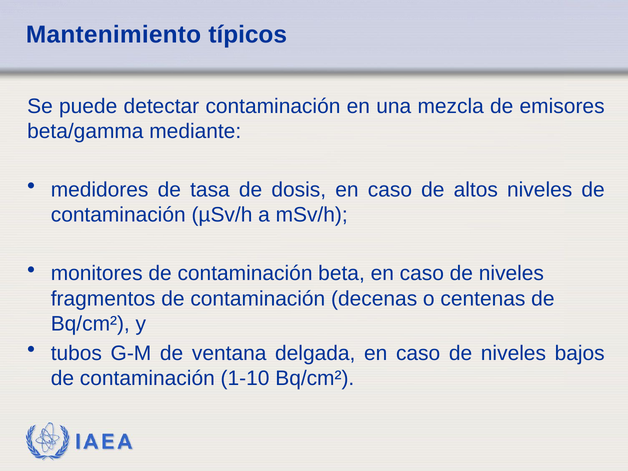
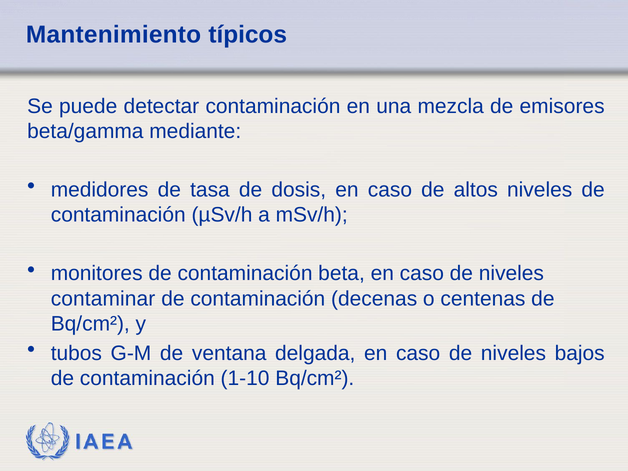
fragmentos: fragmentos -> contaminar (103, 299)
